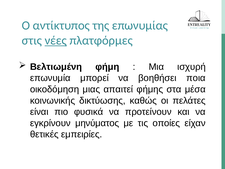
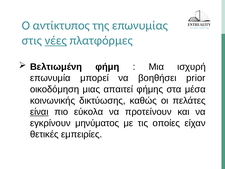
ποια: ποια -> prior (196, 78)
είναι underline: none -> present (39, 112)
φυσικά: φυσικά -> εύκολα (89, 112)
